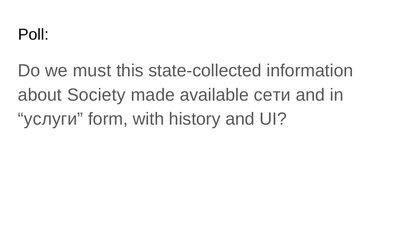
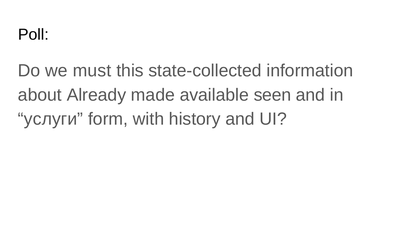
Society: Society -> Already (96, 95)
сети: сети -> seen (272, 95)
